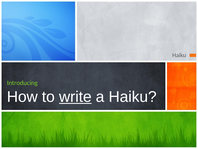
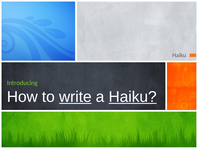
Haiku underline: none -> present (133, 96)
